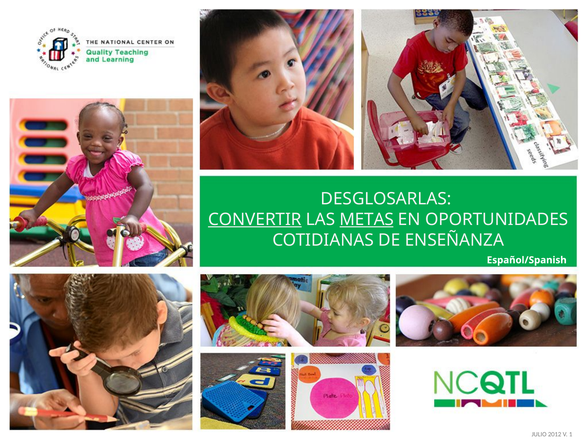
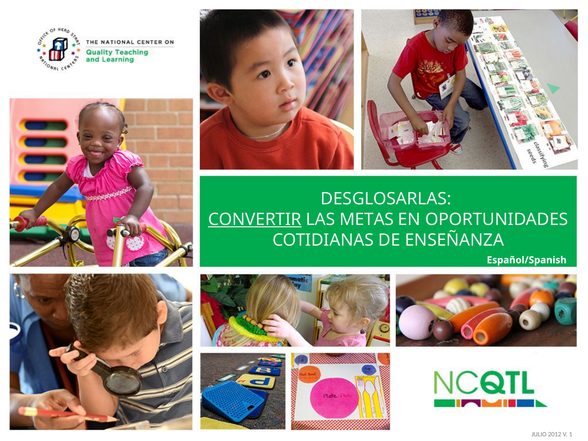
METAS underline: present -> none (367, 220)
